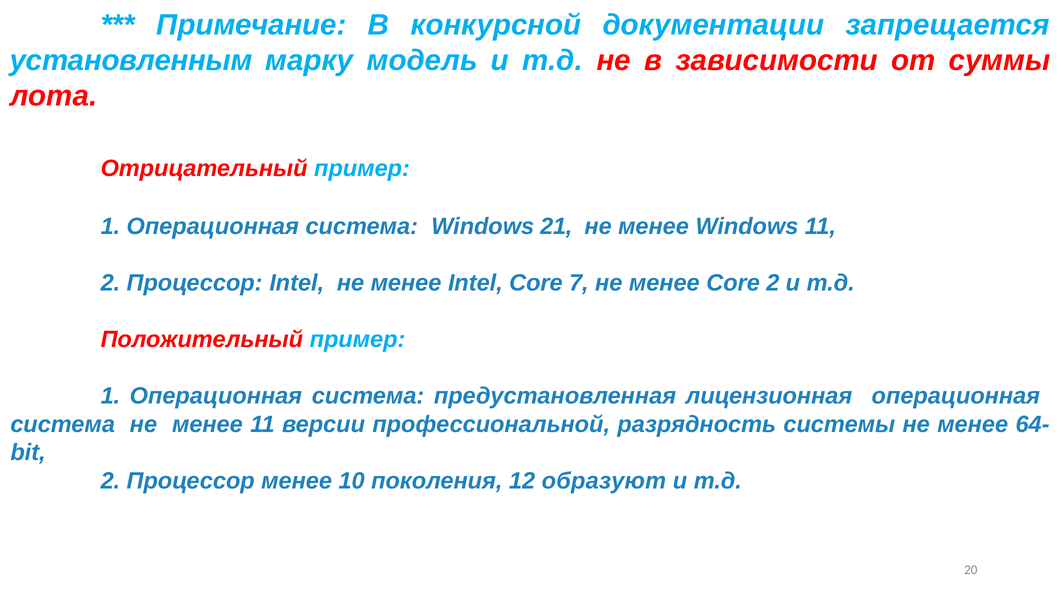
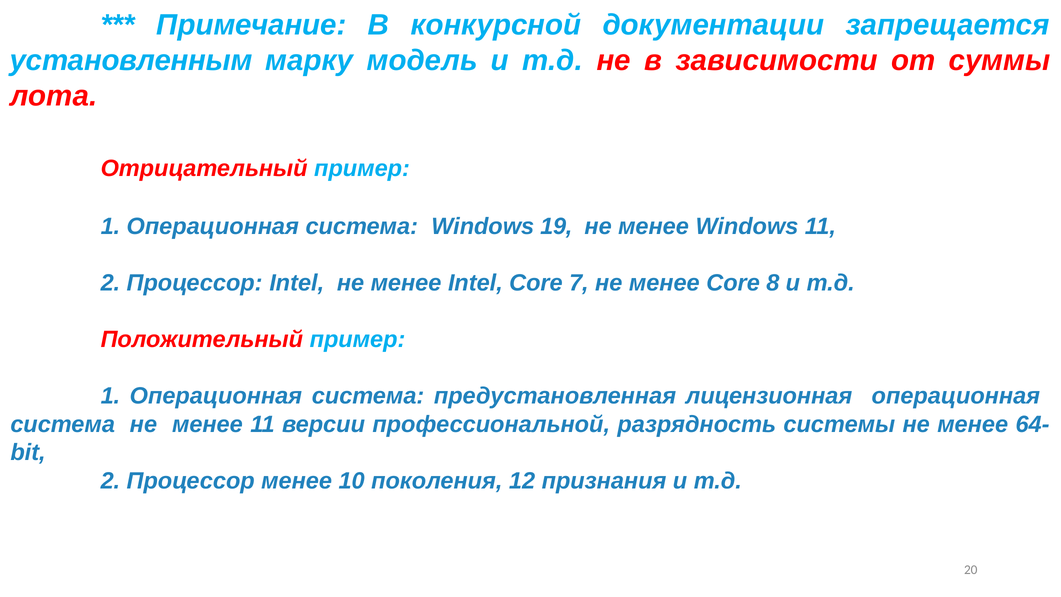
21: 21 -> 19 (556, 226)
Core 2: 2 -> 8 (773, 283)
образуют: образуют -> признания (604, 481)
